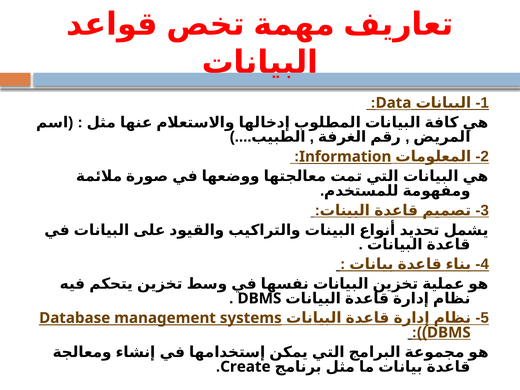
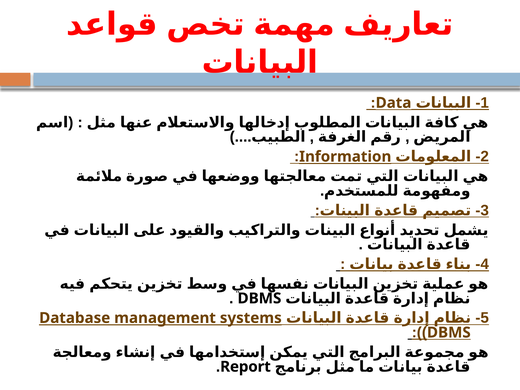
Create: Create -> Report (245, 367)
